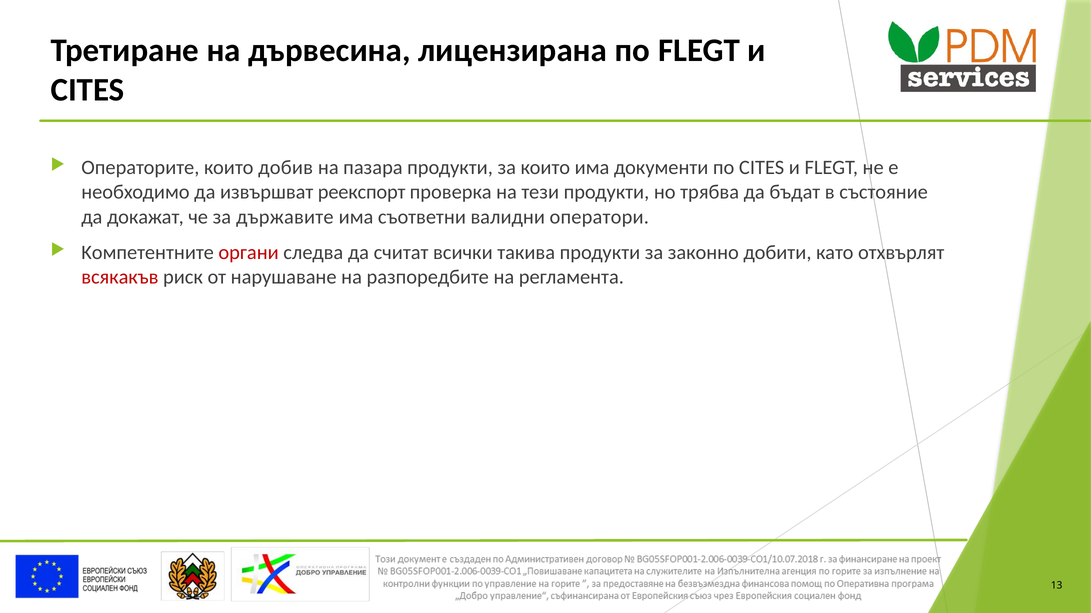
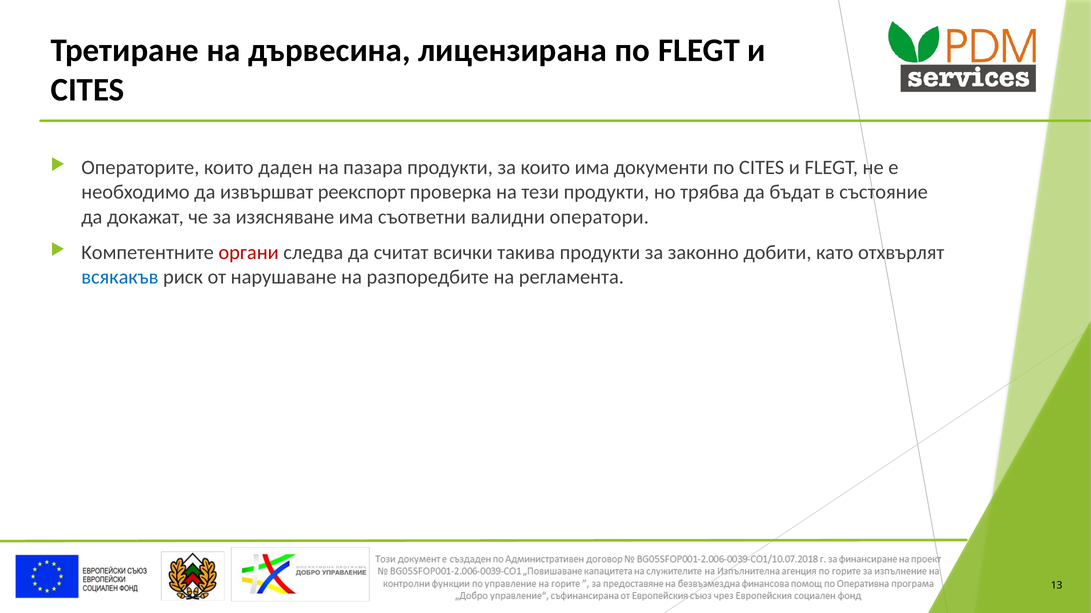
добив: добив -> даден (286, 168)
държавите: държавите -> изясняване (285, 217)
всякакъв colour: red -> blue (120, 277)
